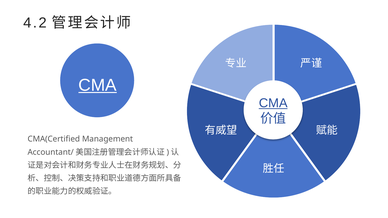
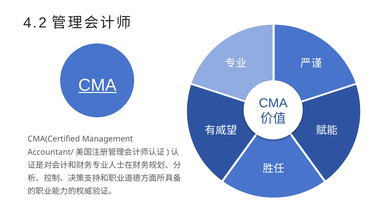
CMA underline: present -> none (273, 103)
